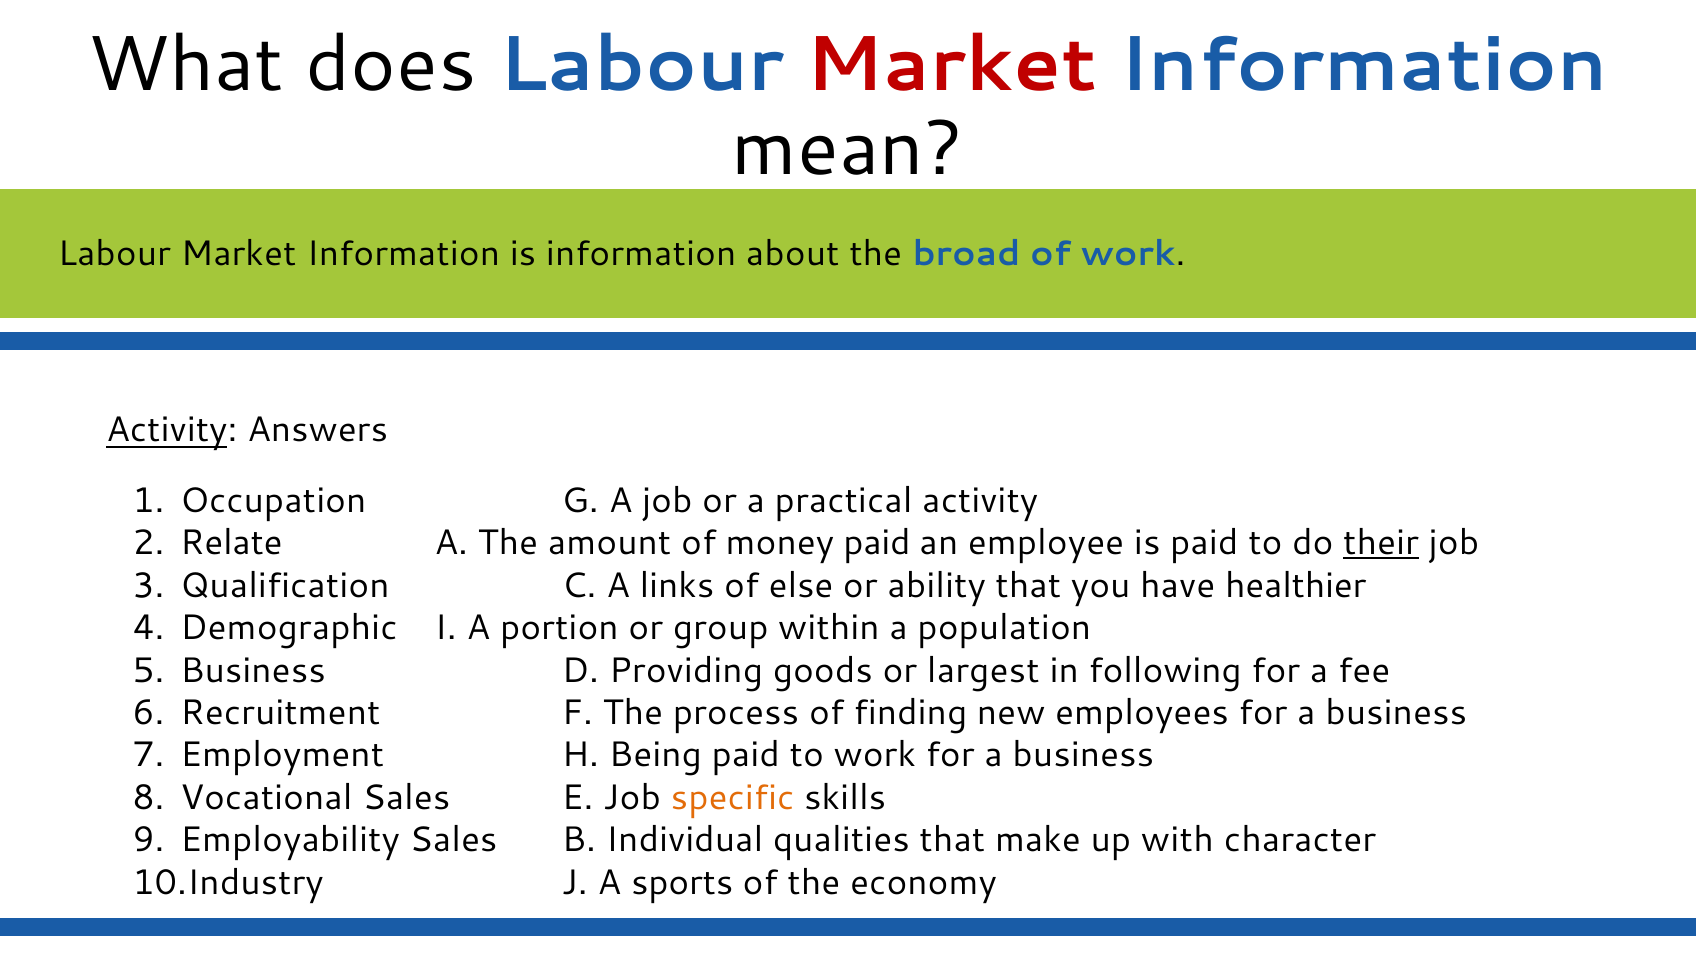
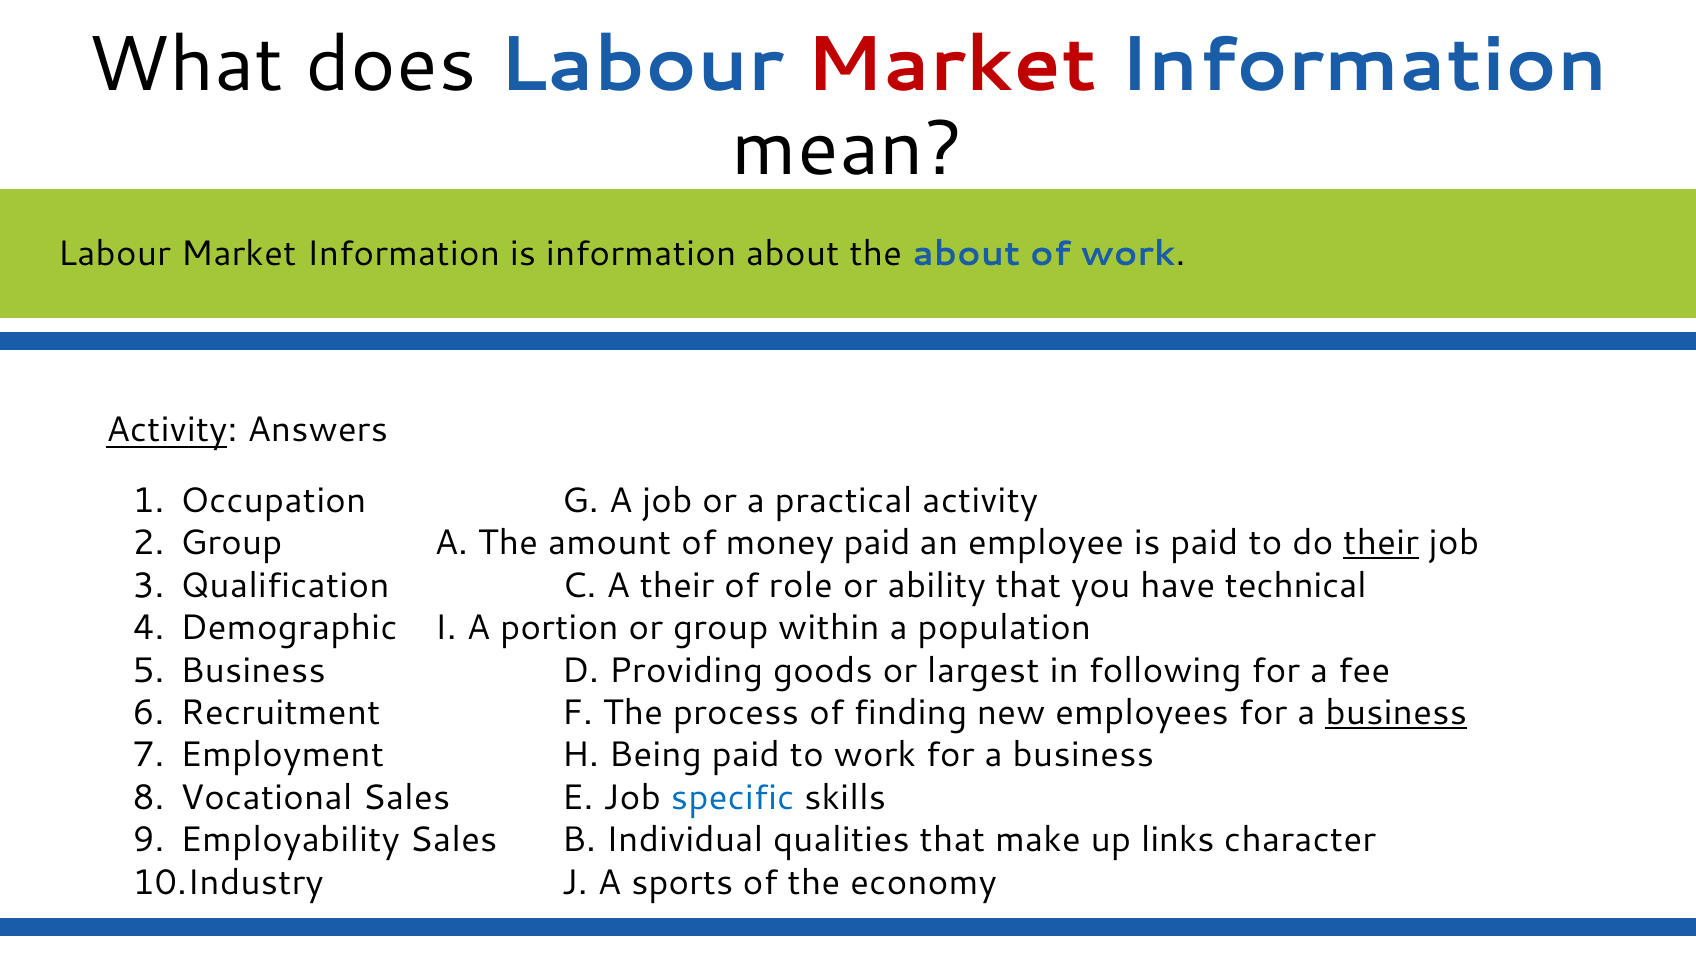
the broad: broad -> about (966, 253)
Relate: Relate -> Group (231, 543)
A links: links -> their (677, 586)
else: else -> role (801, 586)
healthier: healthier -> technical (1296, 586)
business underline: none -> present (1396, 713)
specific colour: orange -> blue (733, 798)
with: with -> links (1178, 840)
